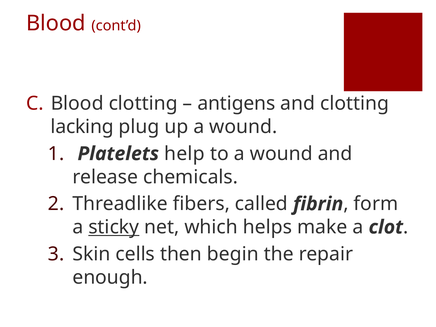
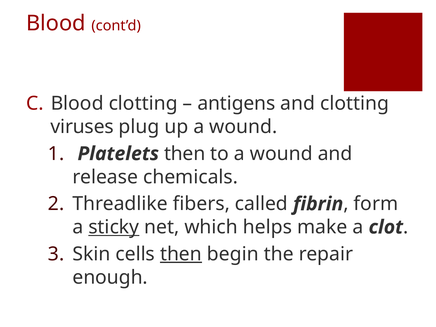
lacking: lacking -> viruses (82, 127)
Platelets help: help -> then (185, 154)
then underline: none -> present (181, 254)
